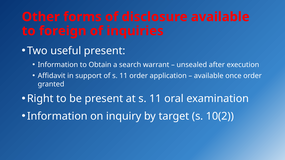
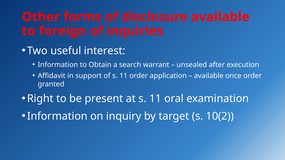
useful present: present -> interest (105, 51)
